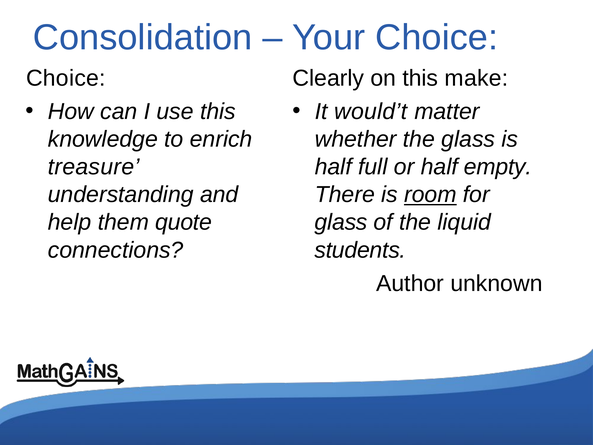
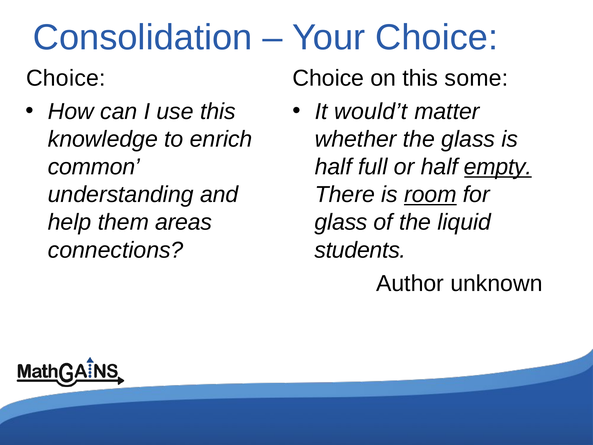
Clearly: Clearly -> Choice (328, 78)
make: make -> some (476, 78)
treasure: treasure -> common (94, 167)
empty underline: none -> present (498, 167)
quote: quote -> areas (184, 222)
